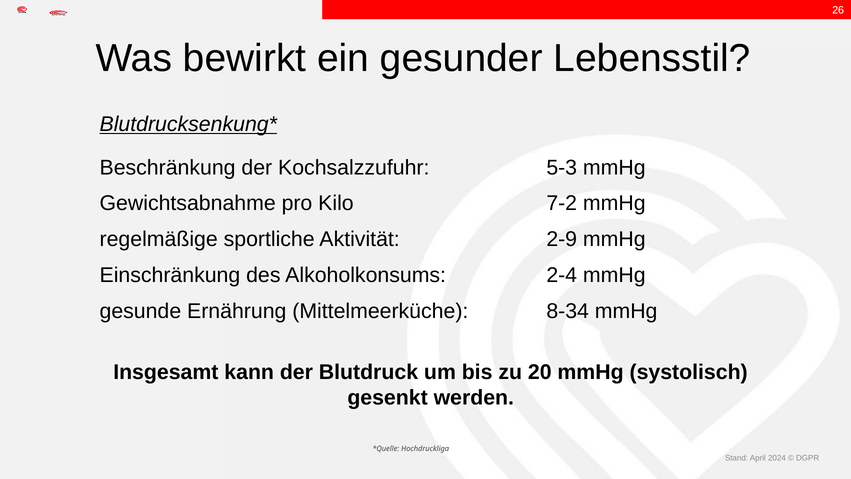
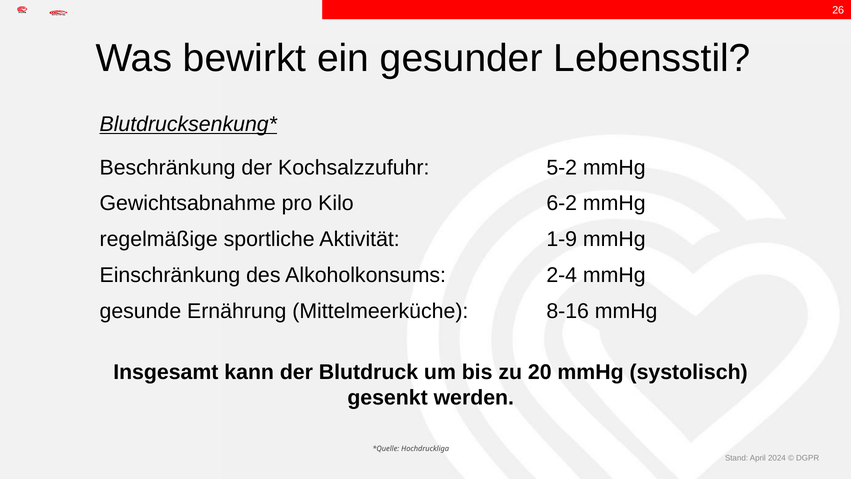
5-3: 5-3 -> 5-2 (562, 168)
7-2: 7-2 -> 6-2 (562, 203)
2-9: 2-9 -> 1-9 (562, 239)
8-34: 8-34 -> 8-16 (568, 311)
